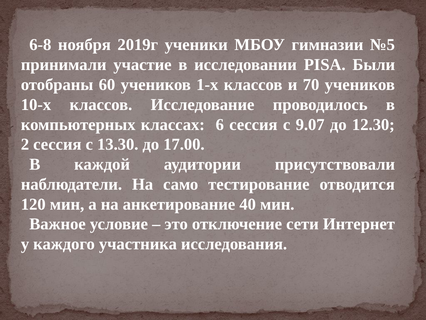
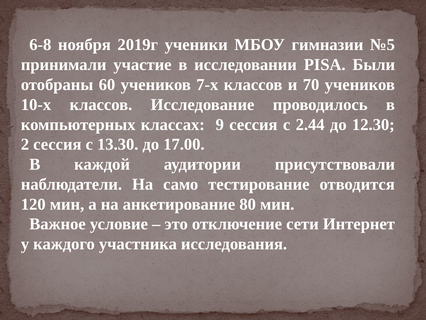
1-х: 1-х -> 7-х (207, 85)
6: 6 -> 9 (220, 124)
9.07: 9.07 -> 2.44 (310, 124)
40: 40 -> 80 (248, 204)
